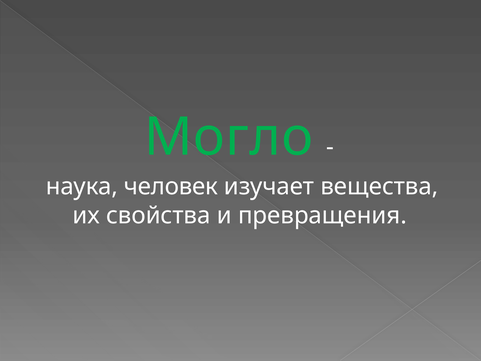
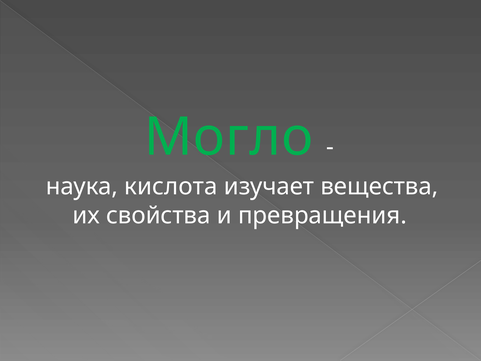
человек: человек -> кислота (171, 187)
